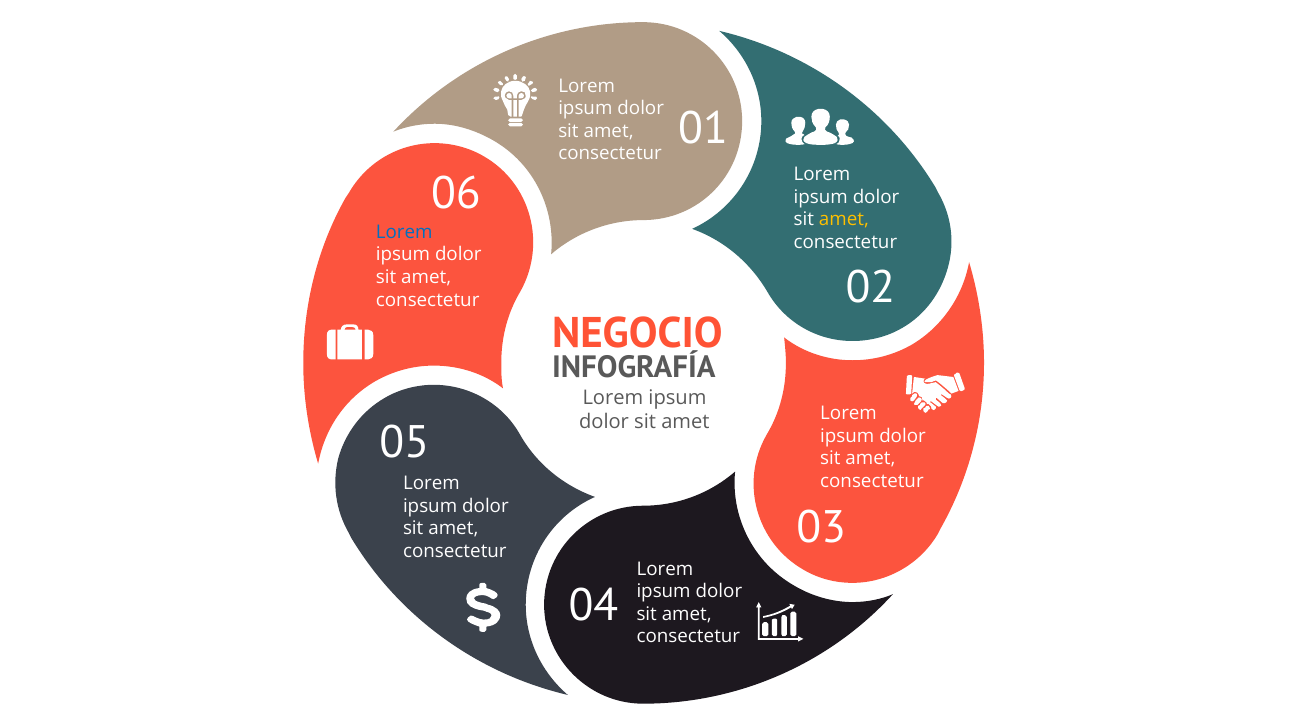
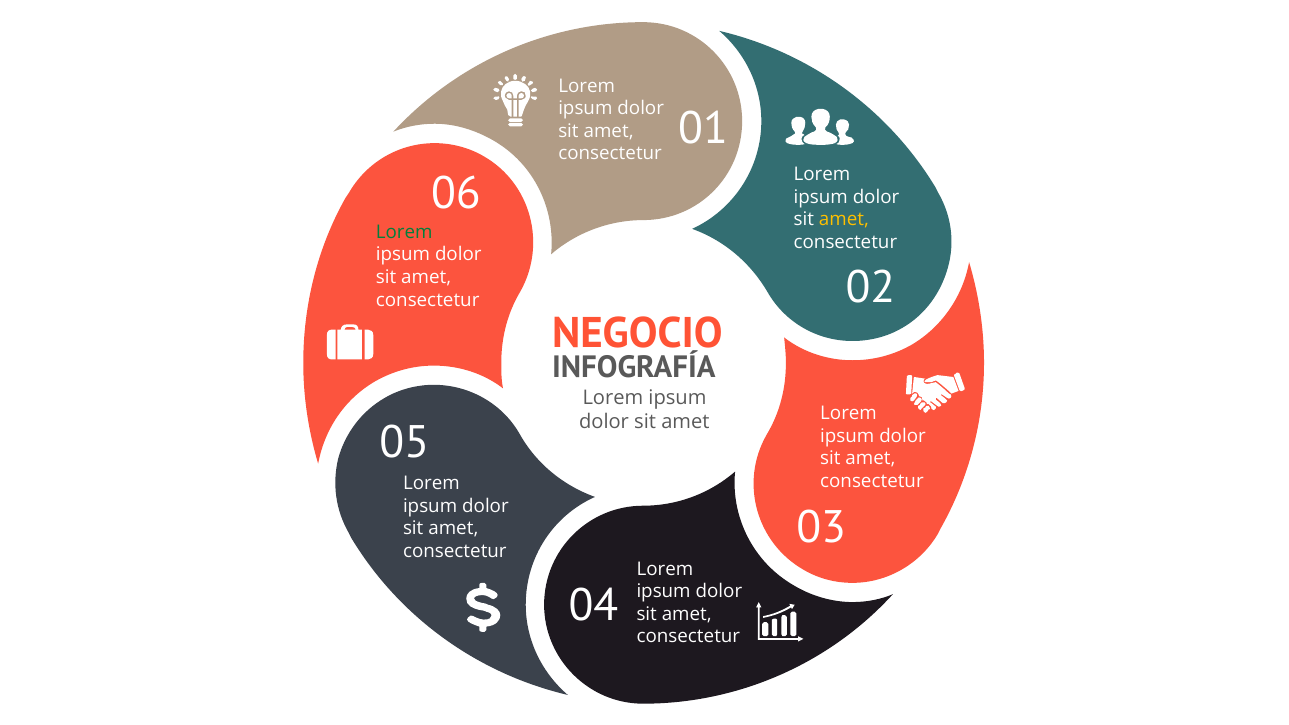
Lorem colour: blue -> green (404, 232)
